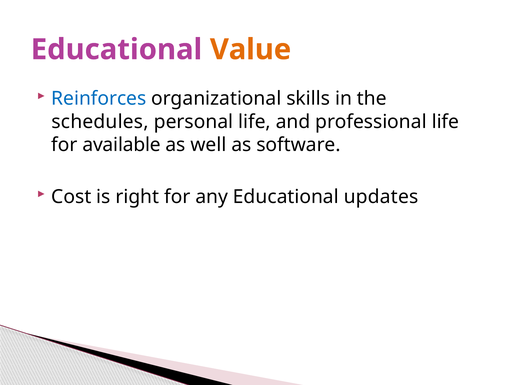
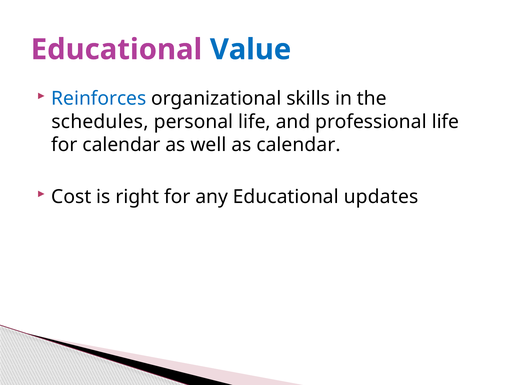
Value colour: orange -> blue (251, 50)
for available: available -> calendar (122, 145)
as software: software -> calendar (298, 145)
